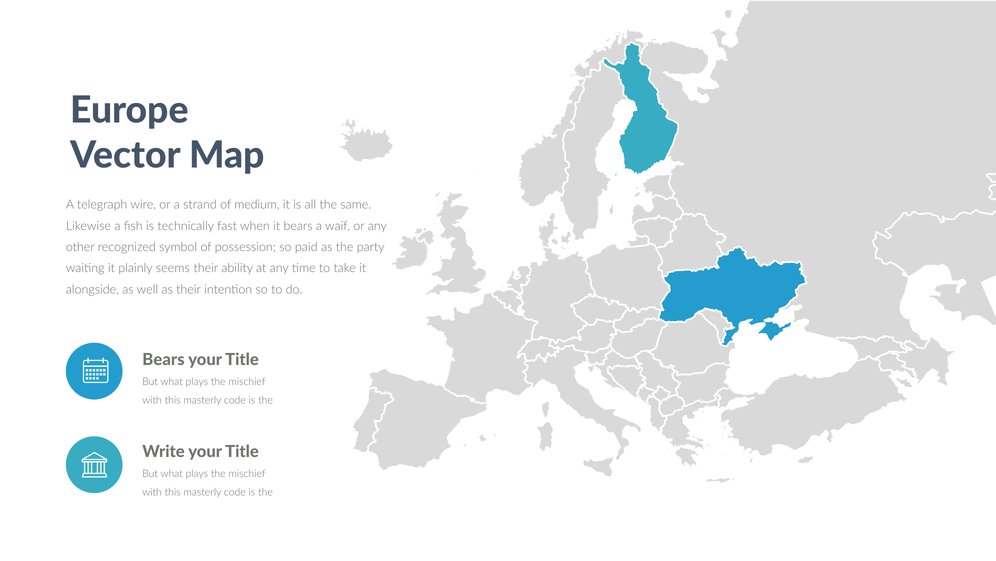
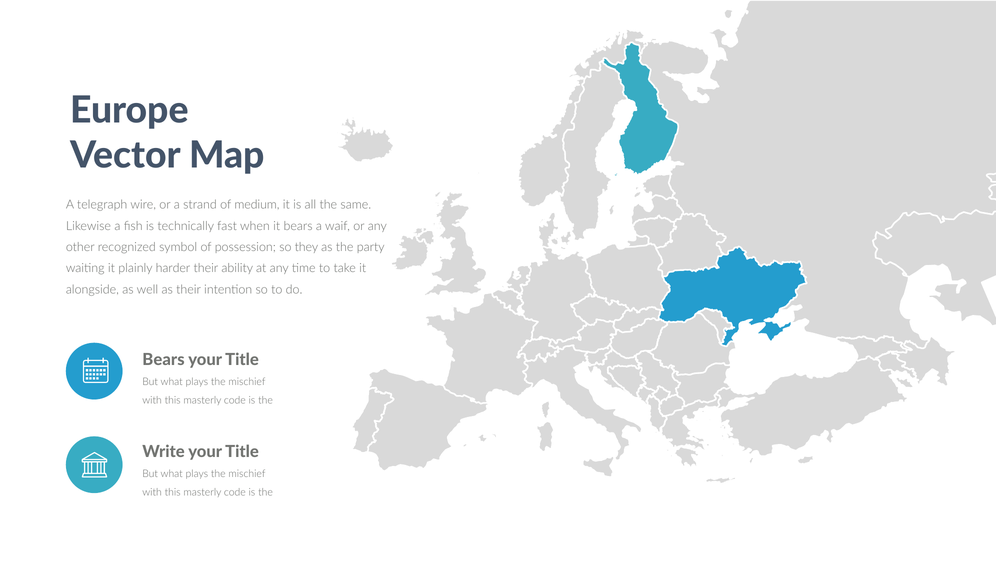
paid: paid -> they (306, 247)
seems: seems -> harder (173, 268)
